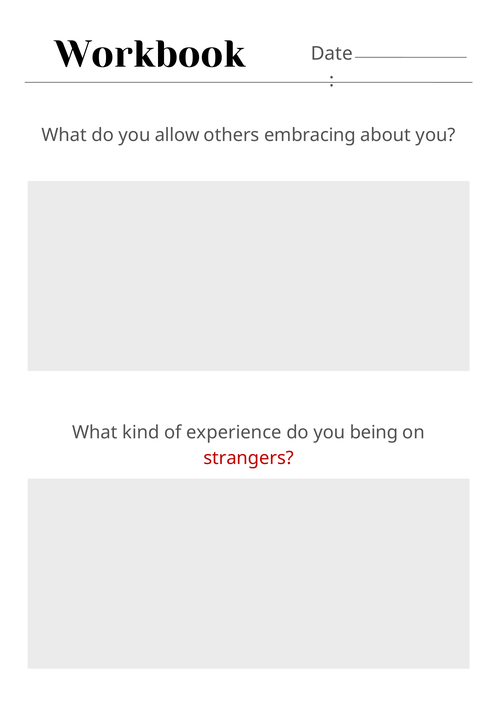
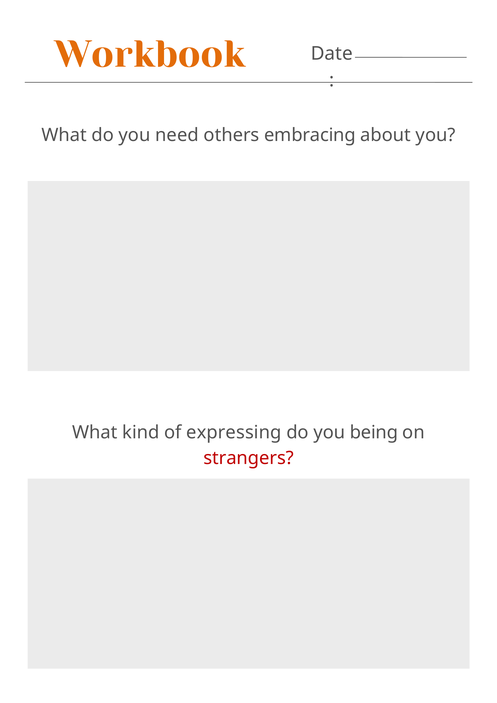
Workbook colour: black -> orange (150, 55)
allow: allow -> need (177, 135)
experience: experience -> expressing (234, 433)
